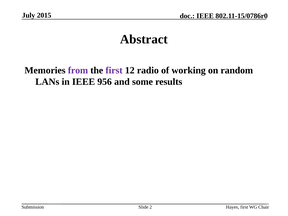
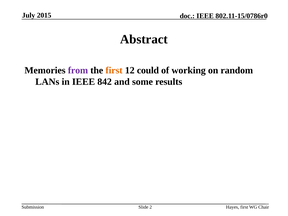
first colour: purple -> orange (114, 70)
radio: radio -> could (148, 70)
956: 956 -> 842 (105, 82)
